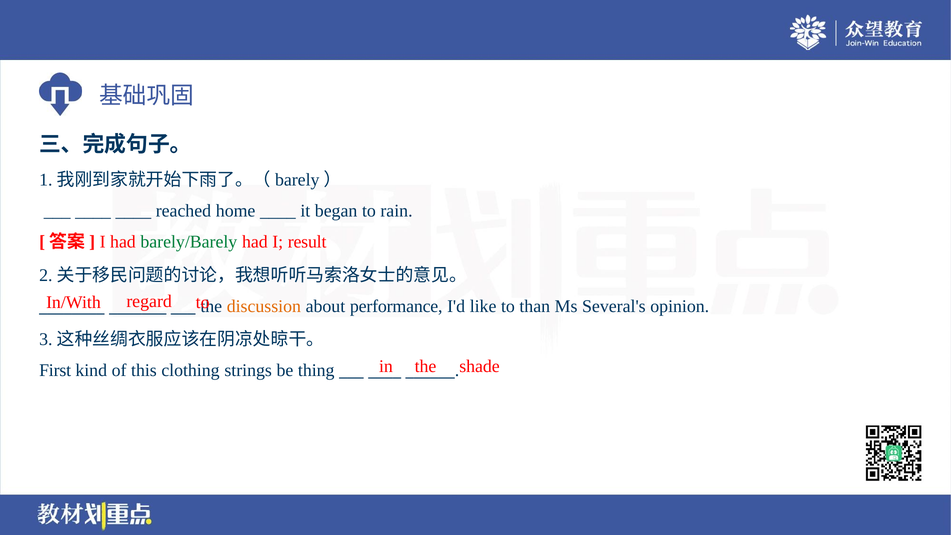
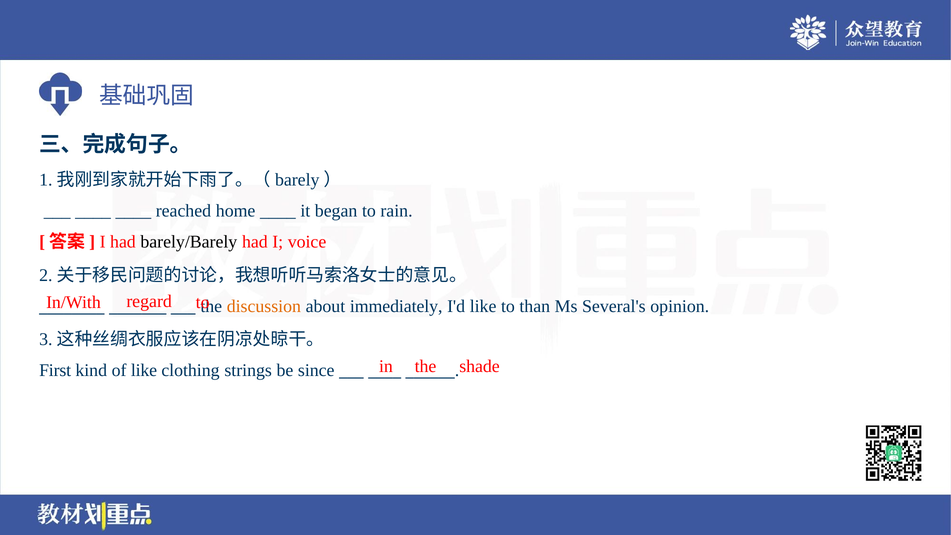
barely/Barely colour: green -> black (189, 242)
result: result -> voice (307, 242)
performance: performance -> immediately (396, 306)
of this: this -> like (144, 370)
thing: thing -> since (316, 370)
